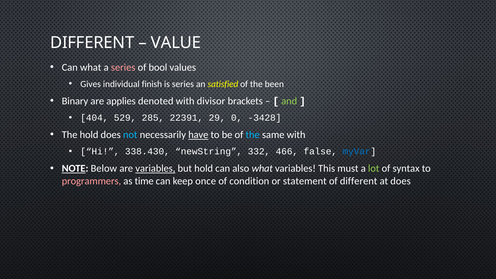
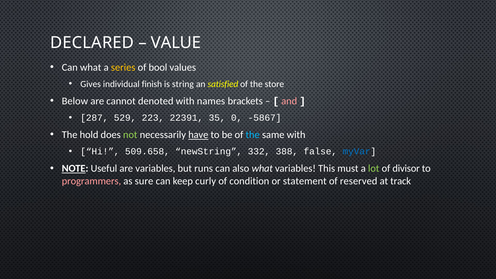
DIFFERENT: DIFFERENT -> DECLARED (92, 43)
series colour: pink -> yellow (123, 67)
is series: series -> string (183, 84)
been: been -> store (274, 84)
Binary: Binary -> Below (75, 101)
applies: applies -> cannot (121, 101)
divisor: divisor -> names (211, 101)
and colour: light green -> pink (289, 101)
404: 404 -> 287 (94, 118)
285: 285 -> 223 (153, 118)
29: 29 -> 35 (217, 118)
-3428: -3428 -> -5867 (265, 118)
not colour: light blue -> light green (130, 135)
338.430: 338.430 -> 509.658 (147, 152)
466: 466 -> 388 (287, 152)
Below: Below -> Useful (104, 169)
variables underline: present -> none (155, 169)
but hold: hold -> runs (204, 169)
syntax: syntax -> divisor (406, 169)
time: time -> sure (144, 181)
once: once -> curly (206, 181)
of different: different -> reserved (359, 181)
at does: does -> track (401, 181)
